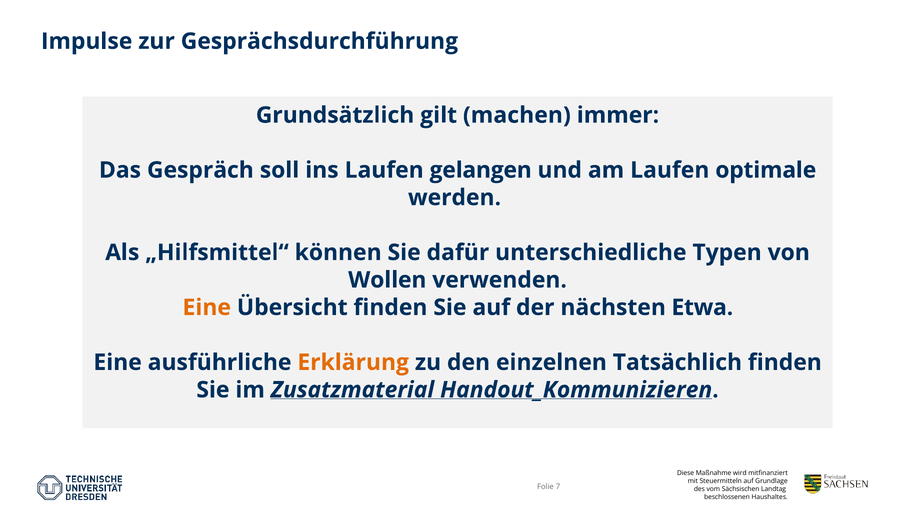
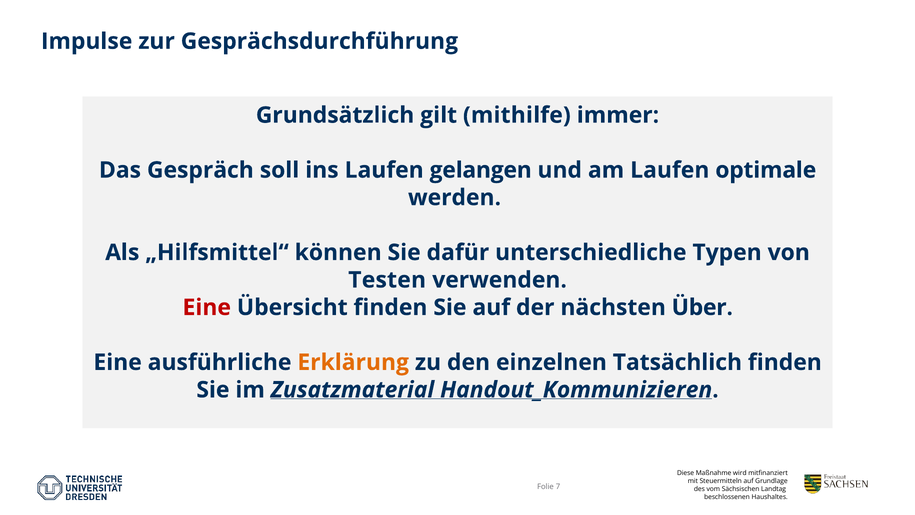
machen: machen -> mithilfe (517, 115)
Wollen: Wollen -> Testen (387, 280)
Eine colour: orange -> red (207, 307)
Etwa: Etwa -> Über (702, 307)
